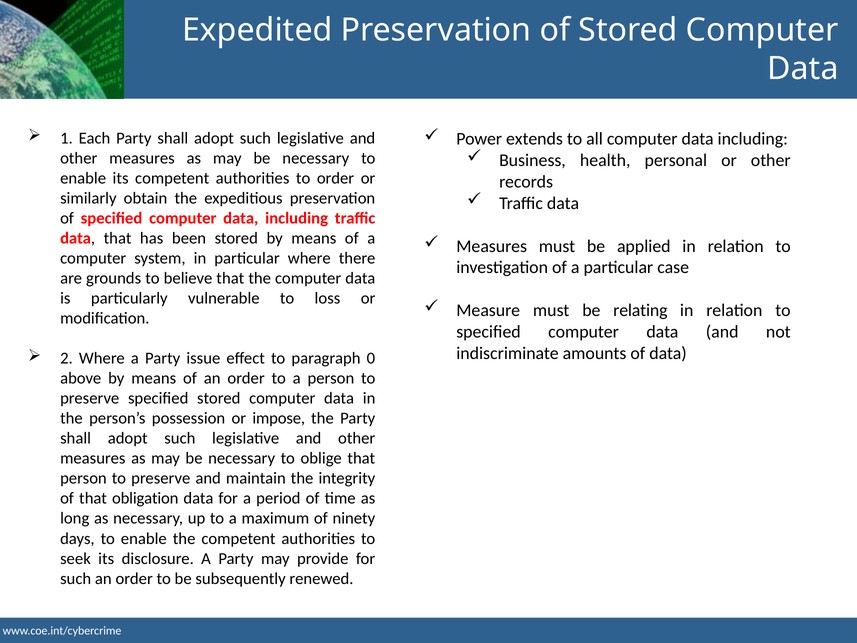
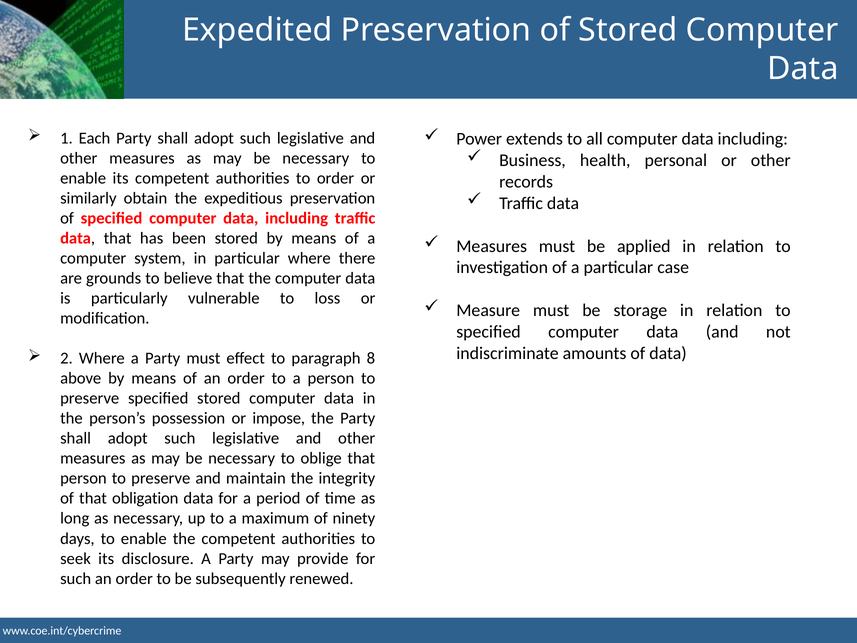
relating: relating -> storage (640, 310)
Party issue: issue -> must (203, 358)
0: 0 -> 8 (371, 358)
